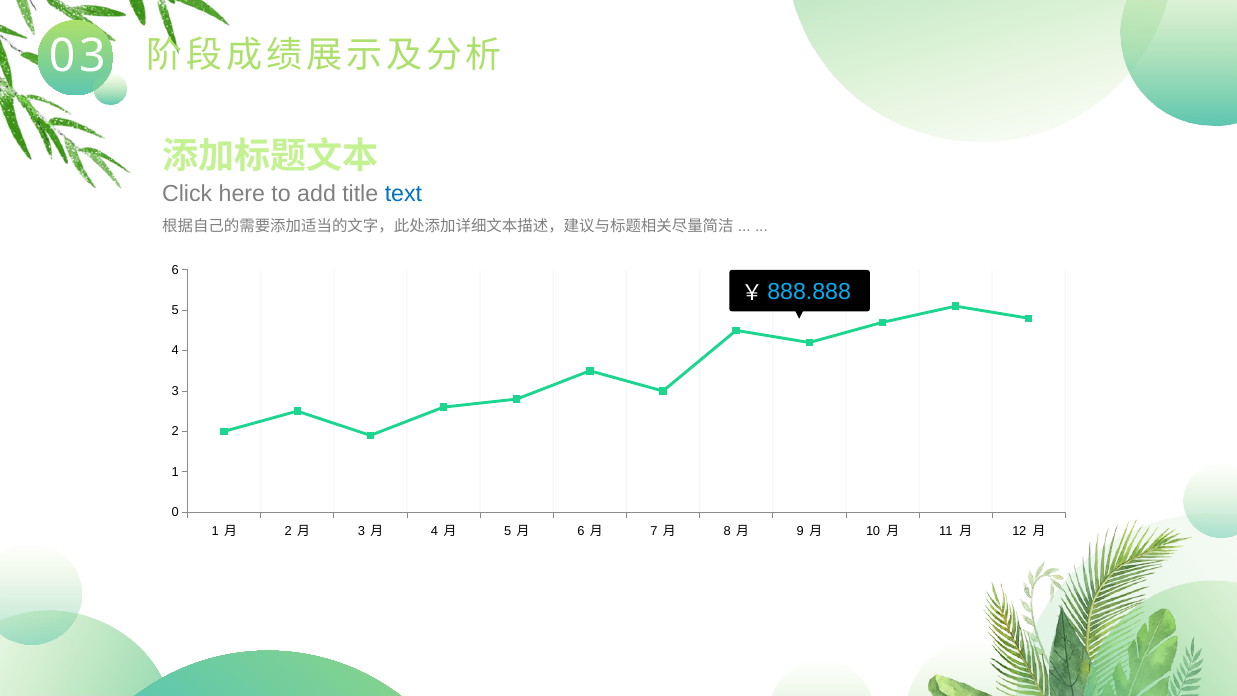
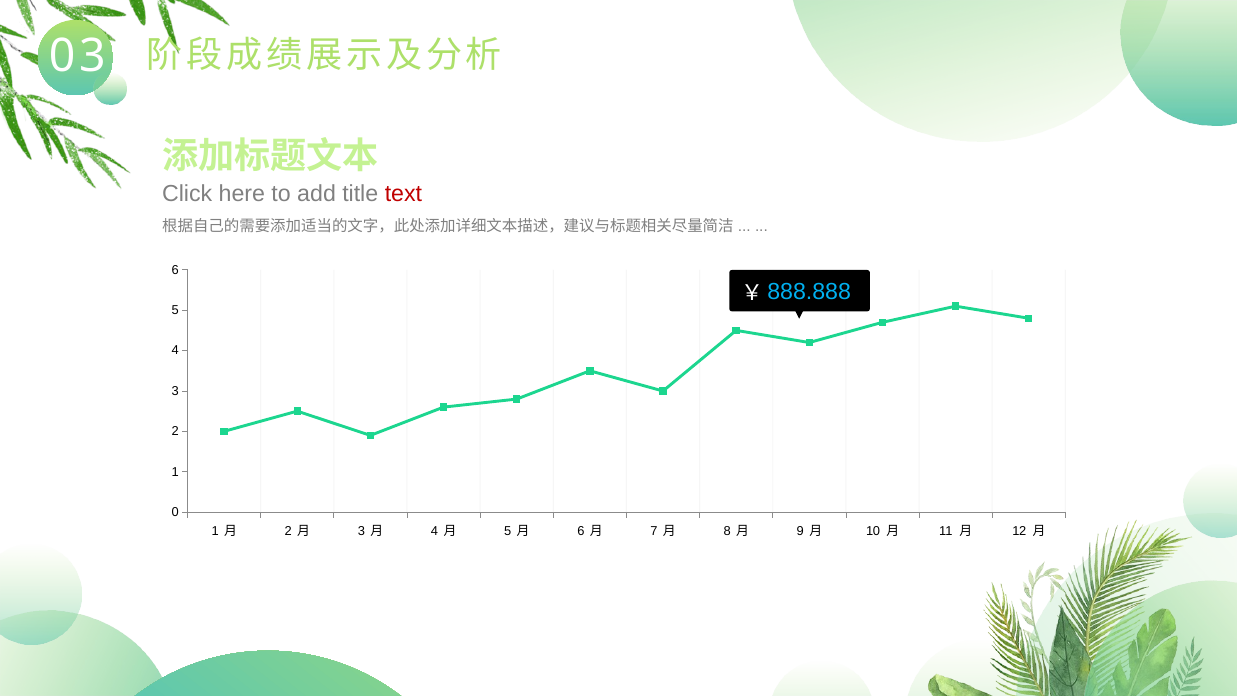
text colour: blue -> red (403, 194)
